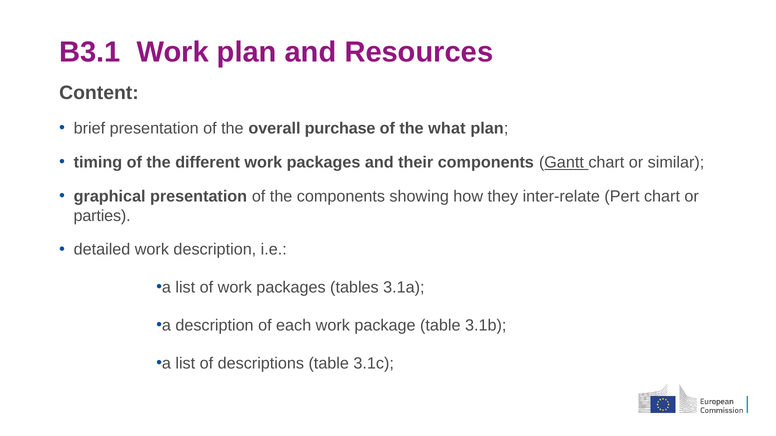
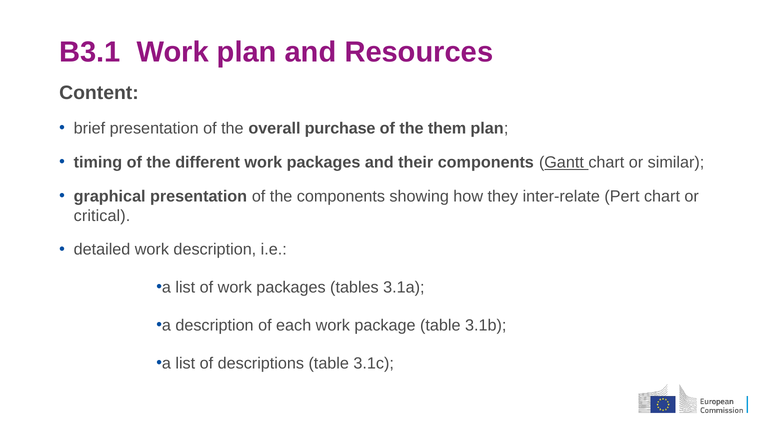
what: what -> them (447, 129)
parties: parties -> critical (102, 216)
